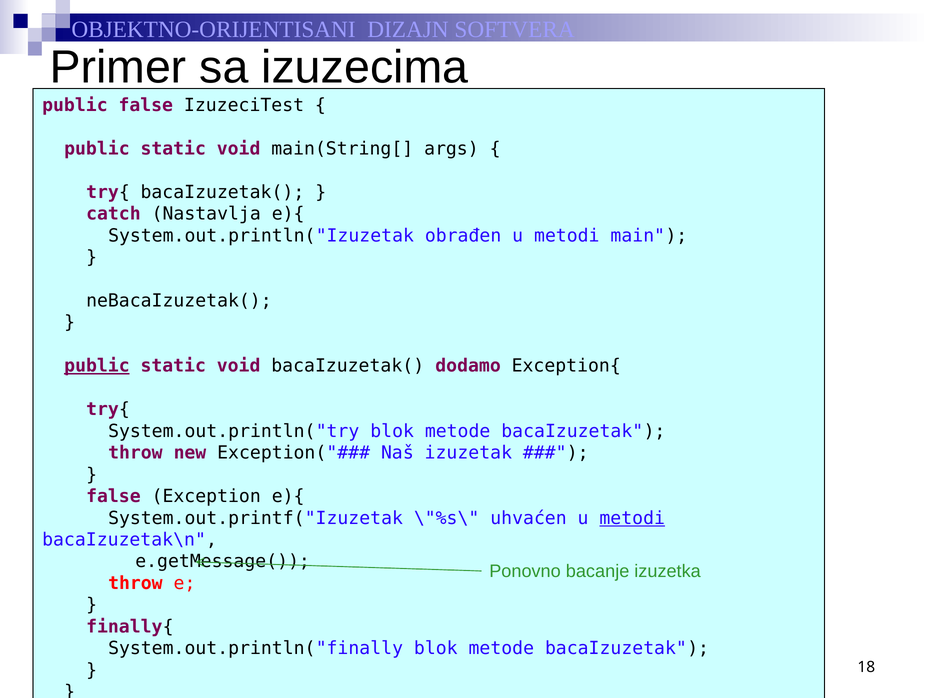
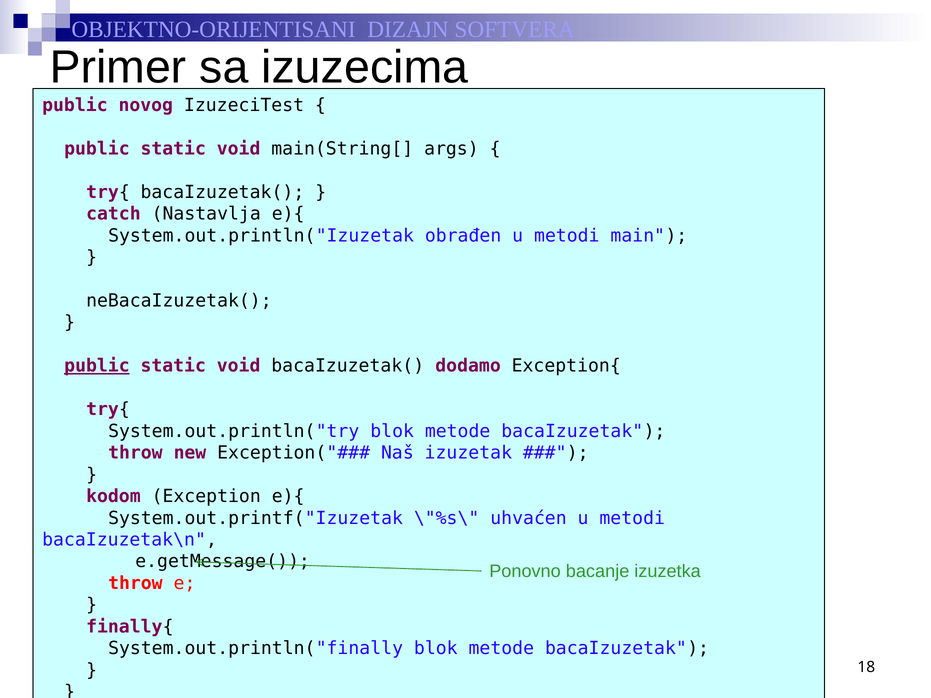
public false: false -> novog (146, 105)
false: false -> kodom (113, 497)
metodi underline: present -> none (632, 518)
